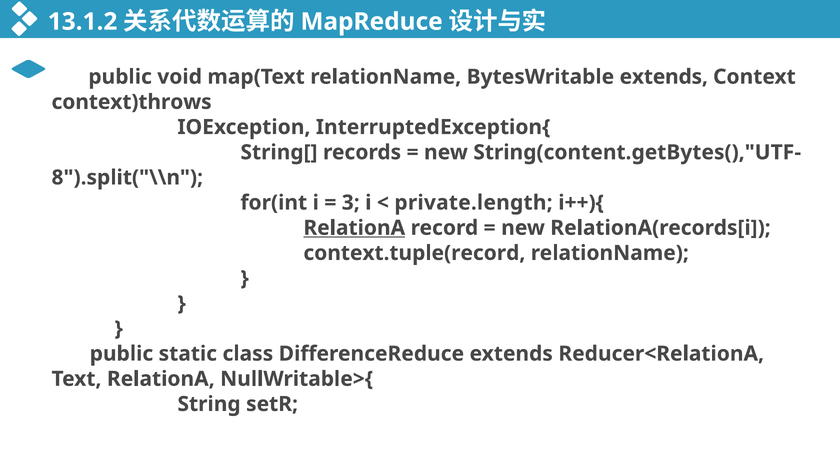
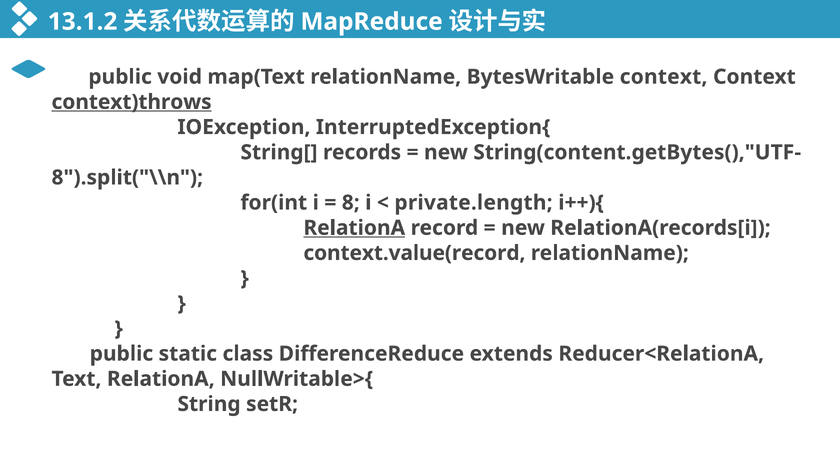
BytesWritable extends: extends -> context (664, 77)
context)throws underline: none -> present (132, 102)
3: 3 -> 8 (351, 203)
context.tuple(record: context.tuple(record -> context.value(record (414, 253)
